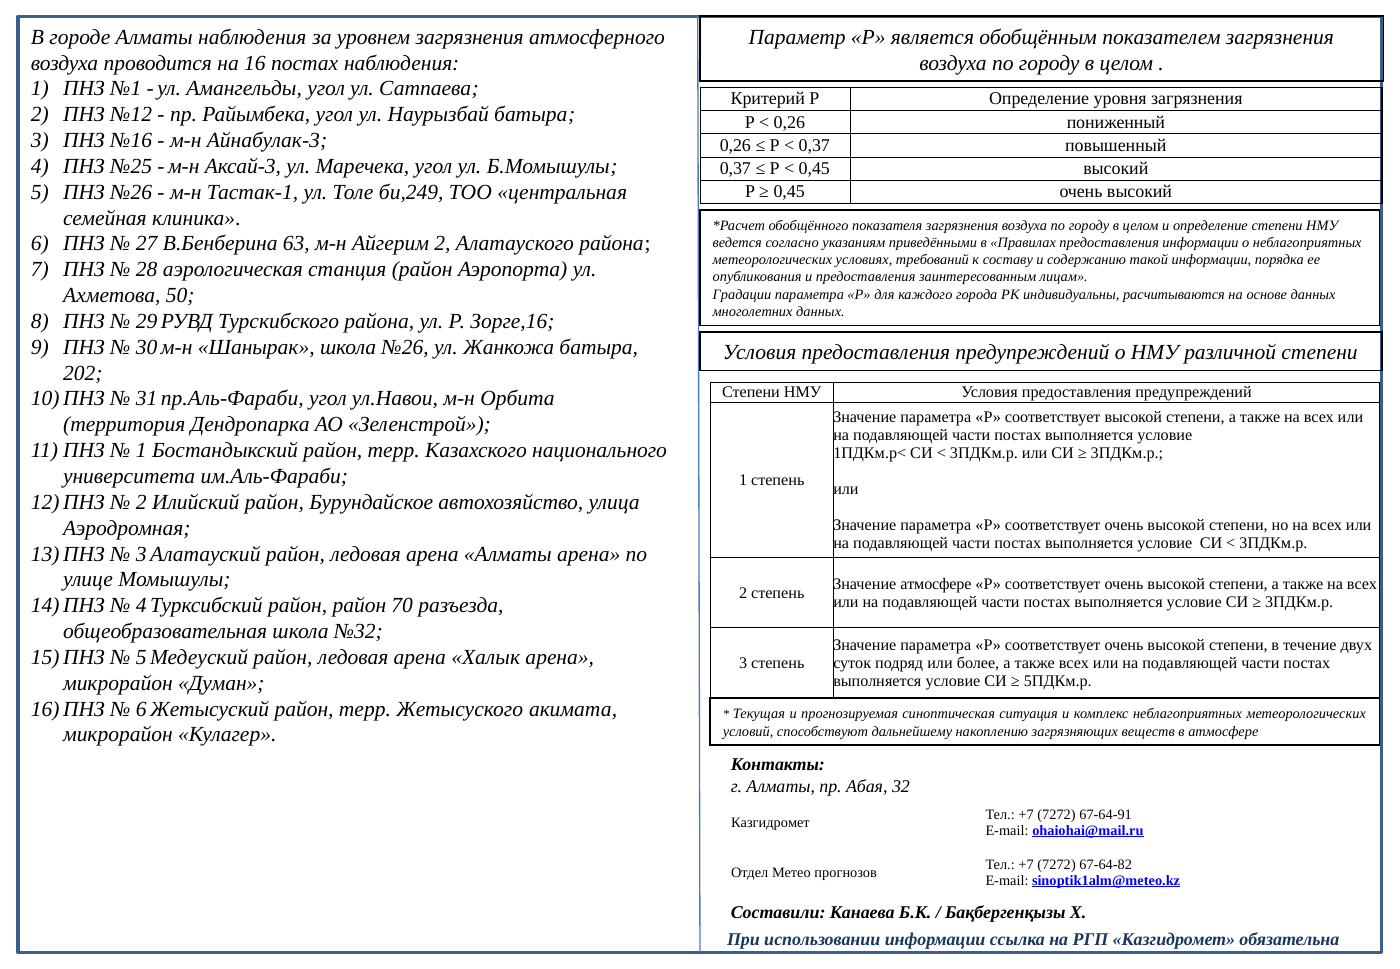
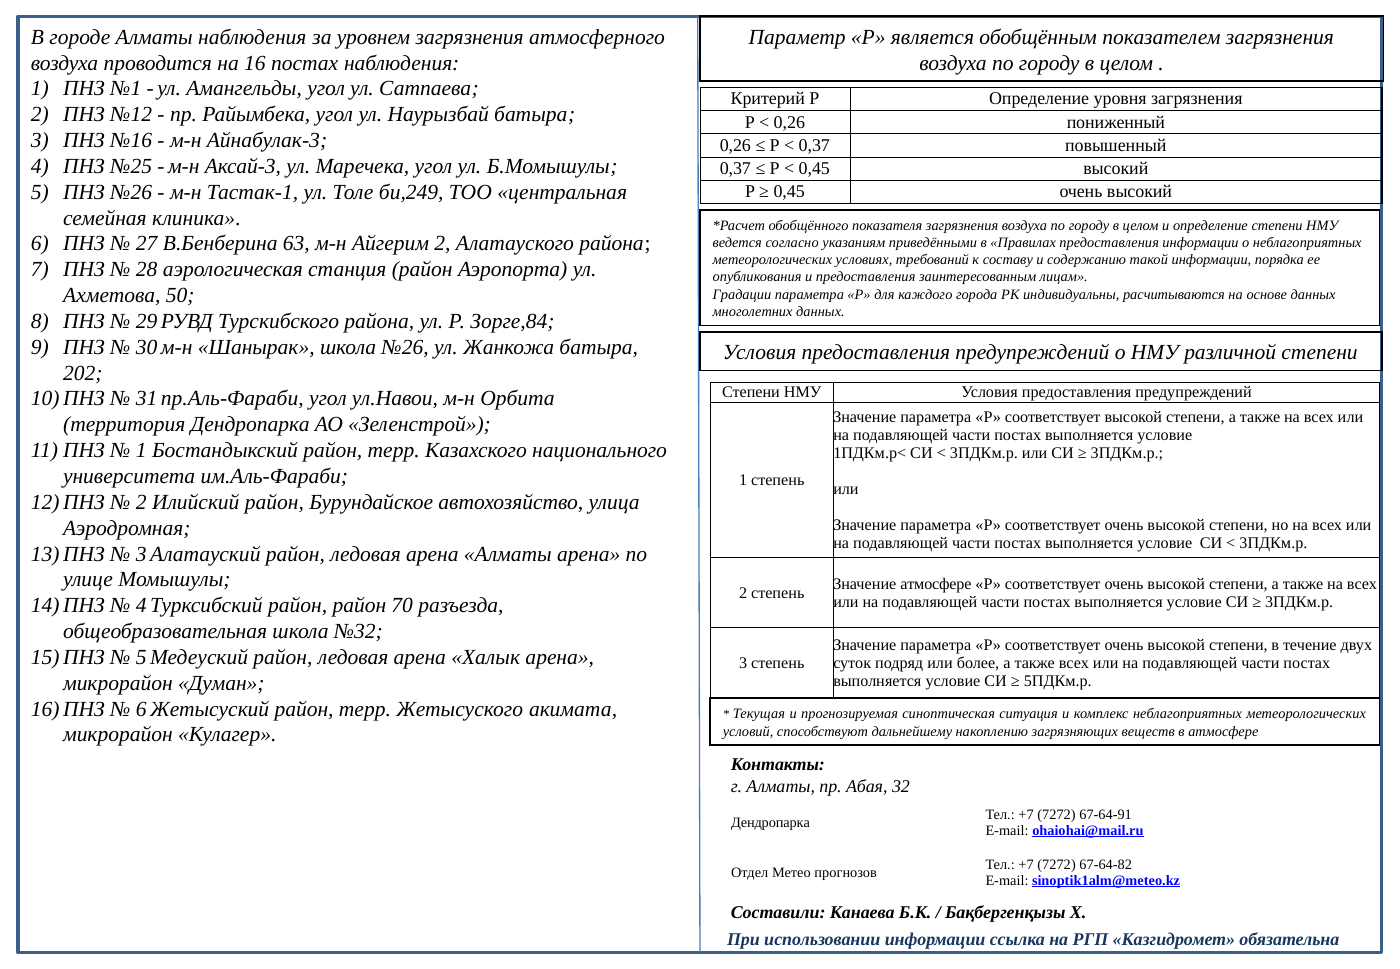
Зорге,16: Зорге,16 -> Зорге,84 (512, 321)
Казгидромет: Казгидромет -> Дендропарка (770, 823)
